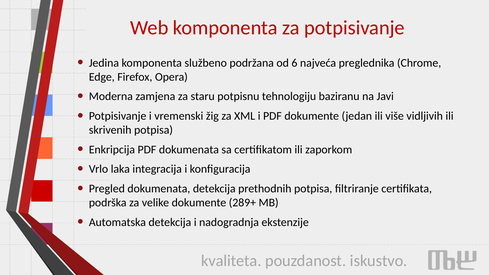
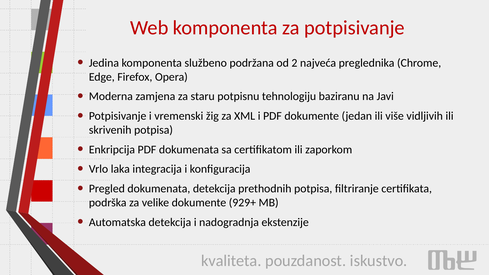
6: 6 -> 2 (294, 63)
289+: 289+ -> 929+ (242, 203)
